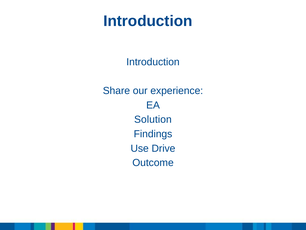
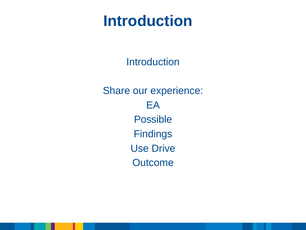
Solution: Solution -> Possible (153, 119)
